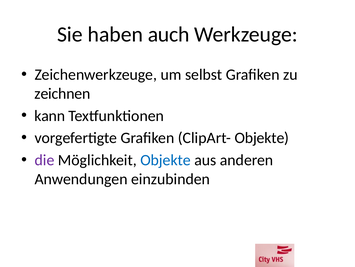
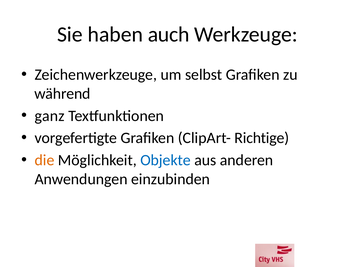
zeichnen: zeichnen -> während (62, 93)
kann: kann -> ganz (50, 116)
ClipArt- Objekte: Objekte -> Richtige (262, 138)
die colour: purple -> orange (44, 160)
